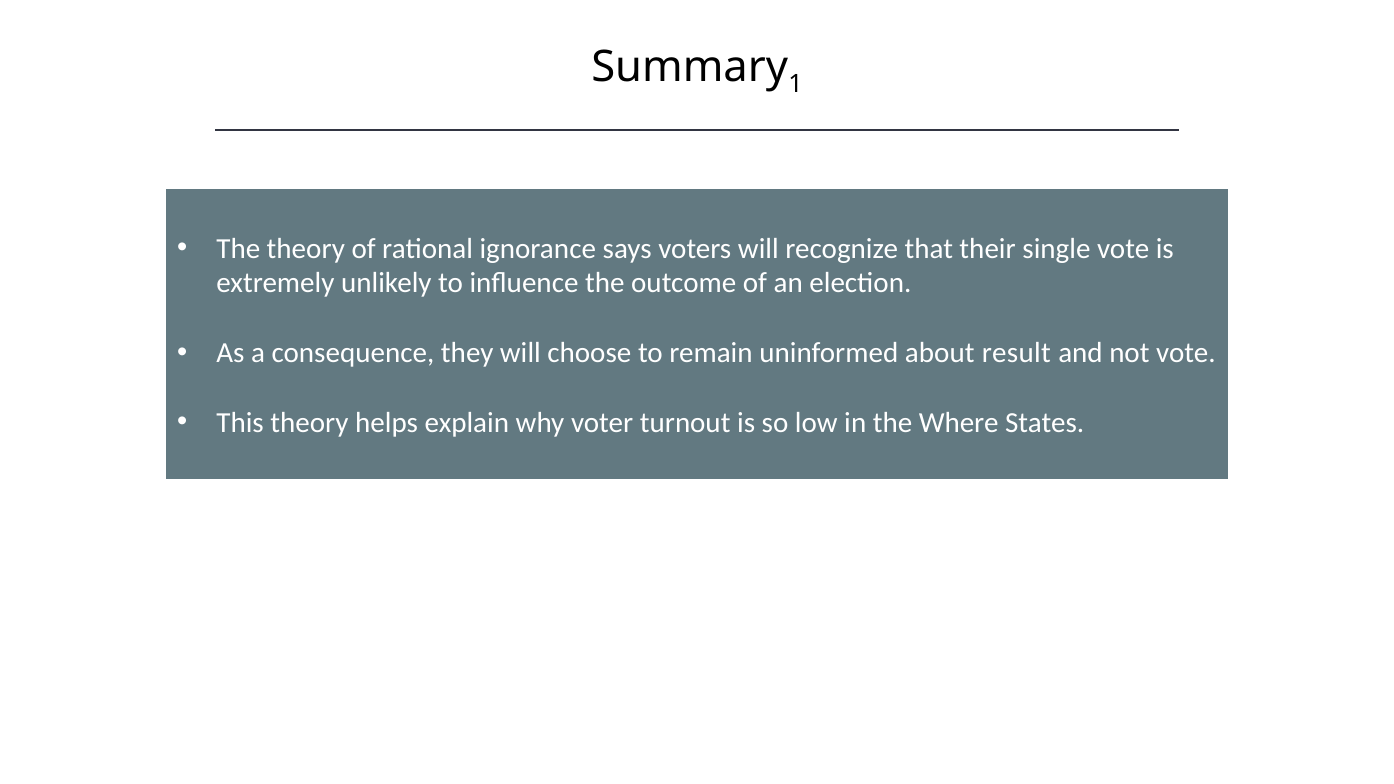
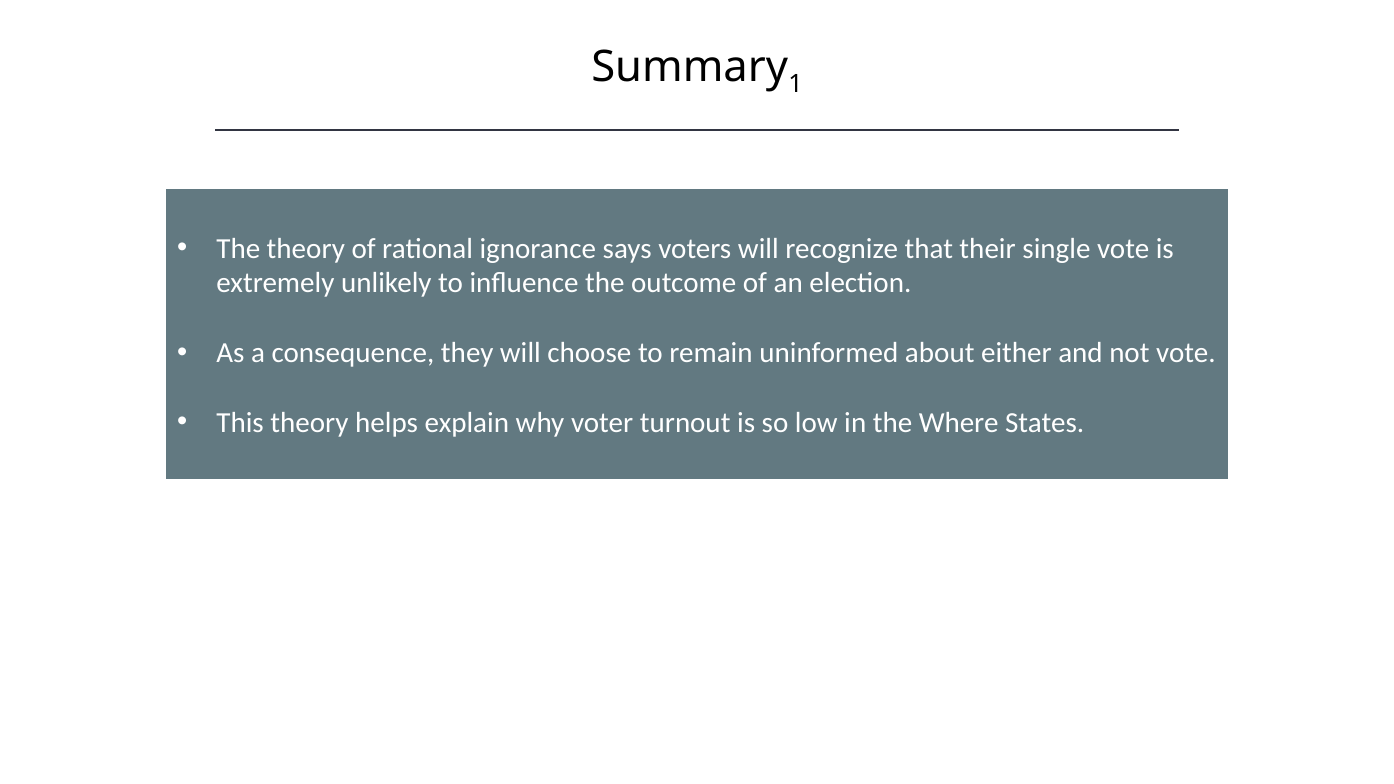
result: result -> either (1016, 353)
